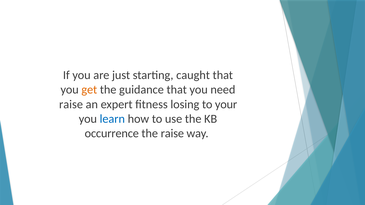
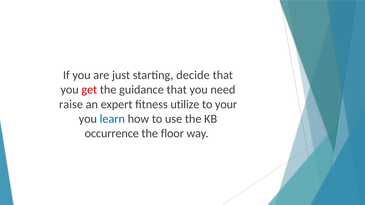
caught: caught -> decide (193, 75)
get colour: orange -> red (89, 90)
losing: losing -> utilize (185, 104)
the raise: raise -> floor (172, 134)
